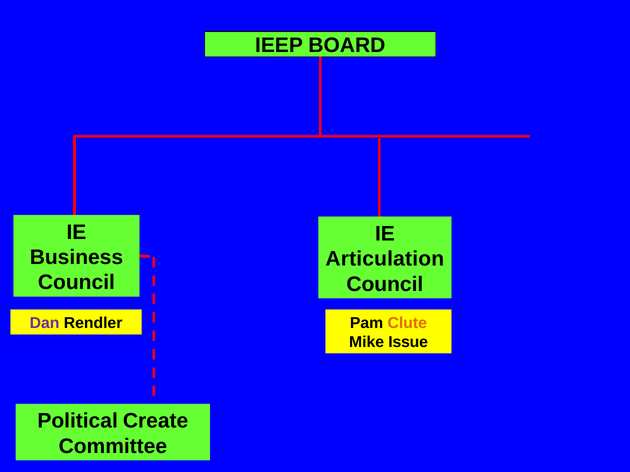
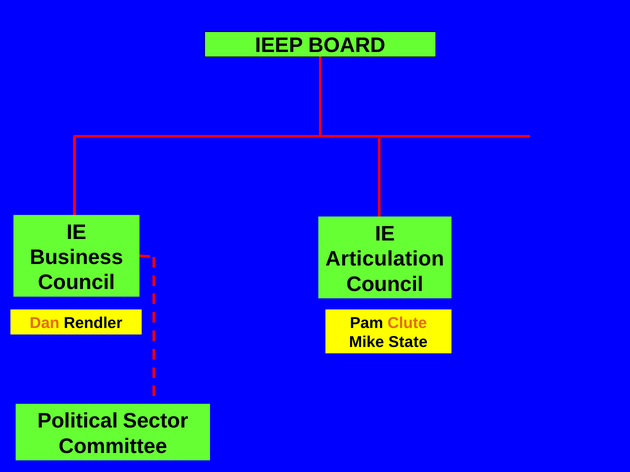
Dan colour: purple -> orange (45, 323)
Issue: Issue -> State (408, 342)
Create: Create -> Sector (156, 421)
